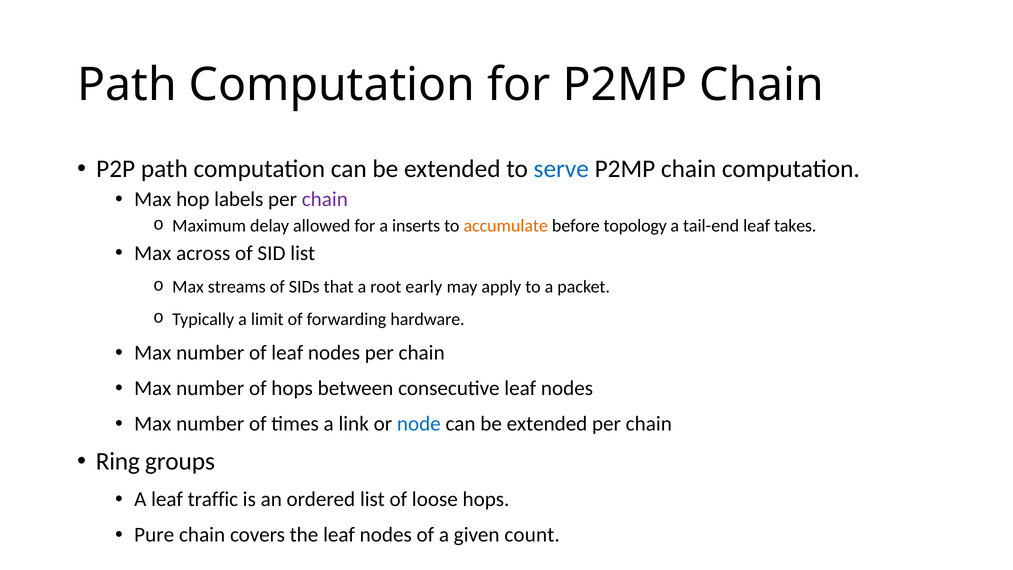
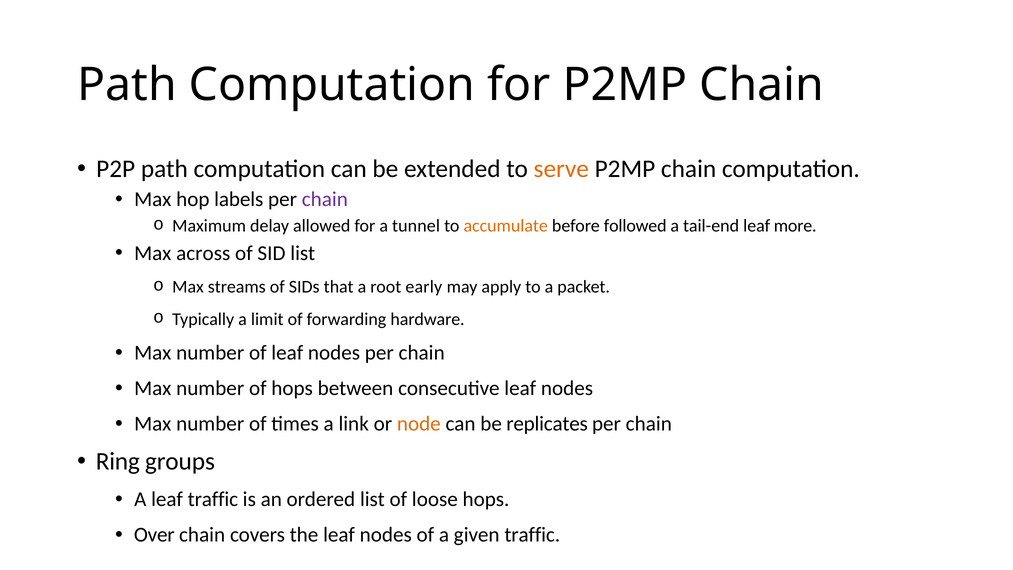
serve colour: blue -> orange (561, 169)
inserts: inserts -> tunnel (416, 226)
topology: topology -> followed (635, 226)
takes: takes -> more (795, 226)
node colour: blue -> orange (419, 424)
extended: extended -> replicates (547, 424)
Pure: Pure -> Over (154, 535)
given count: count -> traffic (532, 535)
